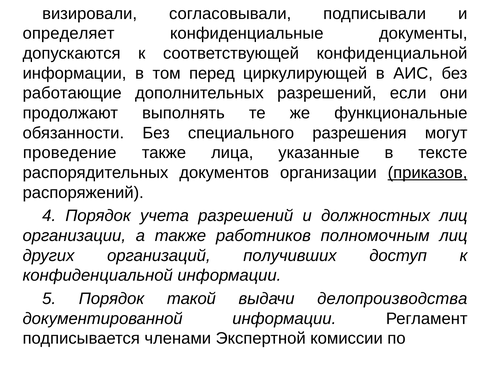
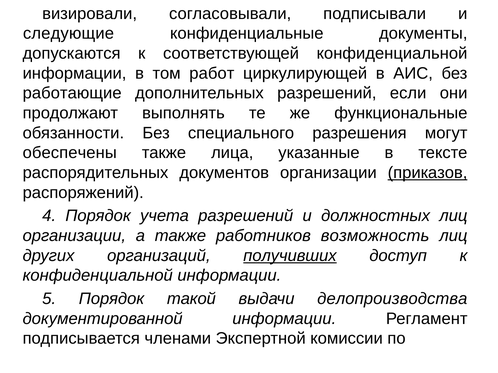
определяет: определяет -> следующие (68, 34)
перед: перед -> работ (212, 73)
проведение: проведение -> обеспечены (70, 153)
полномочным: полномочным -> возможность (375, 236)
получивших underline: none -> present (290, 256)
